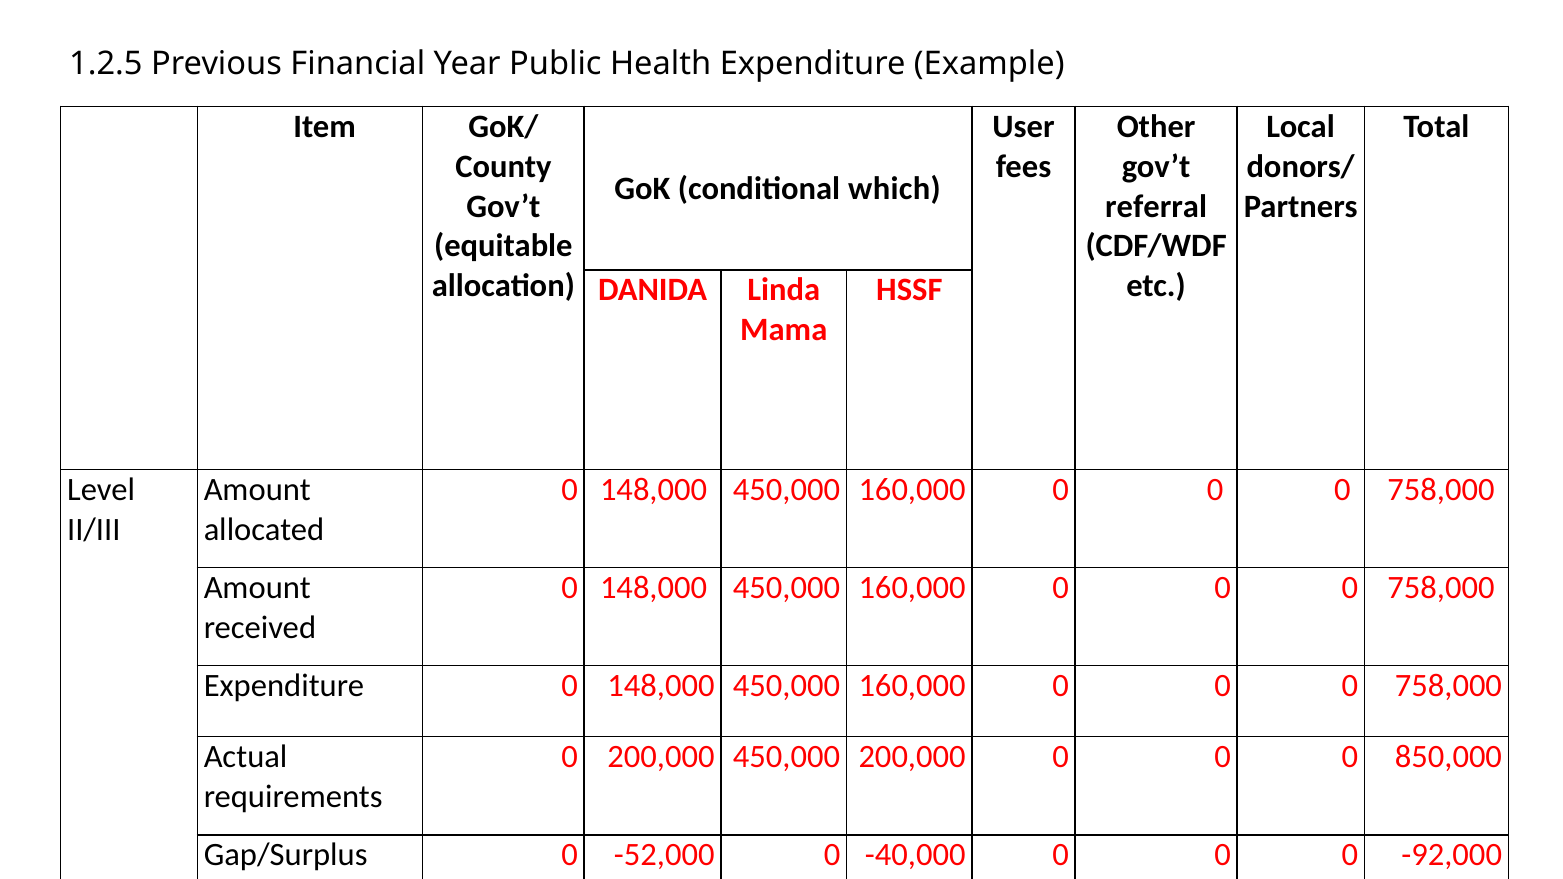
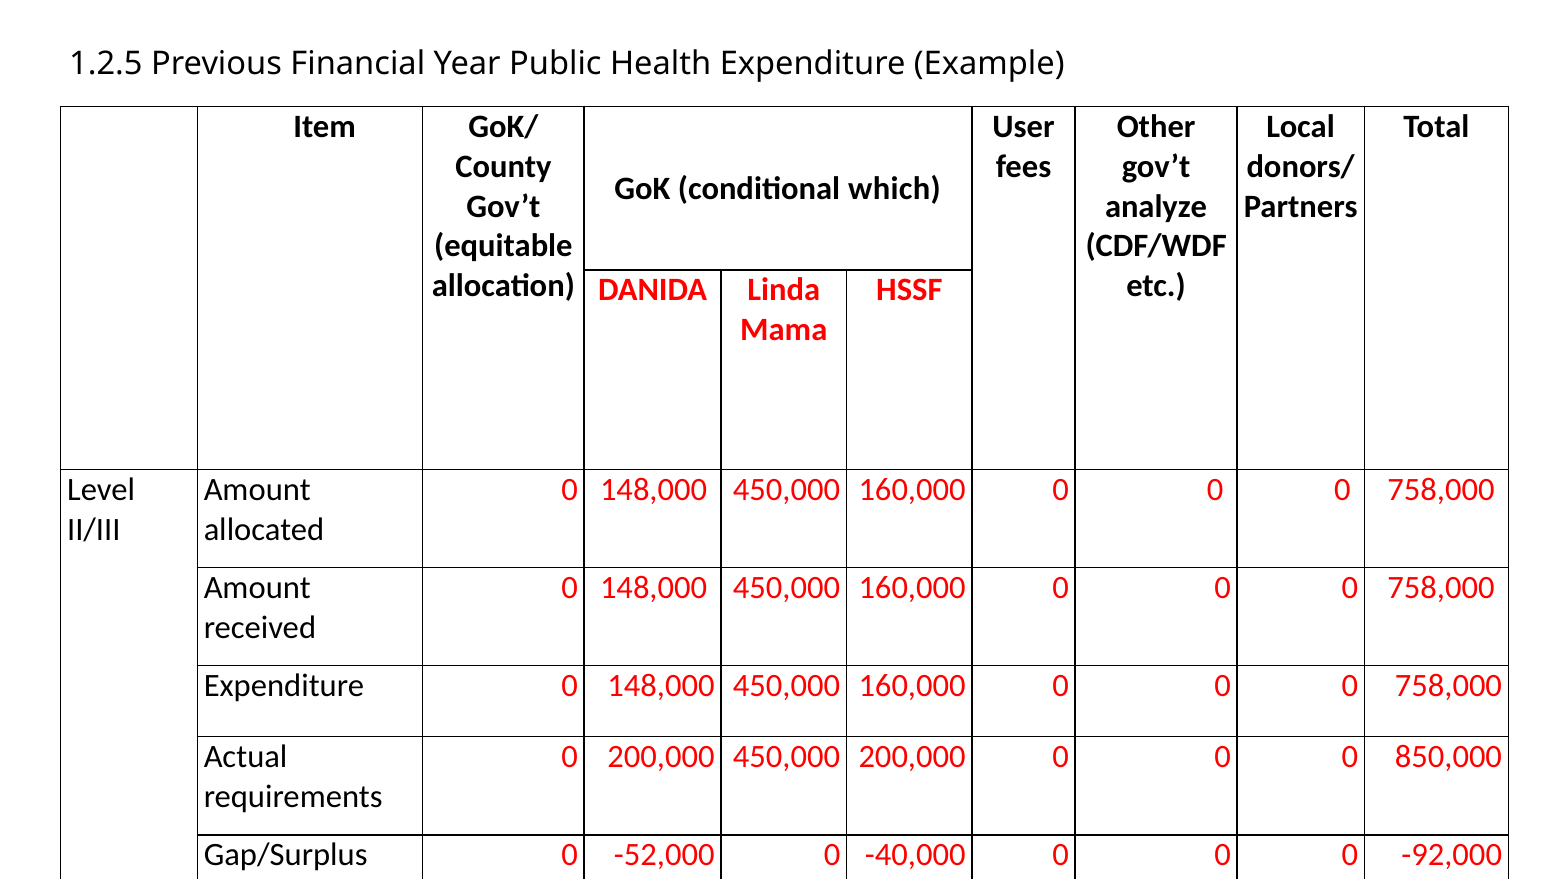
referral: referral -> analyze (1156, 206)
